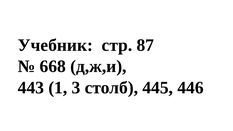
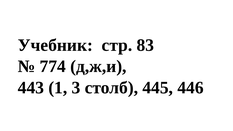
87: 87 -> 83 (145, 45)
668: 668 -> 774 (53, 66)
